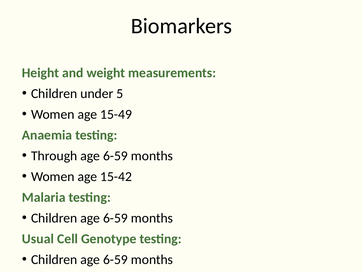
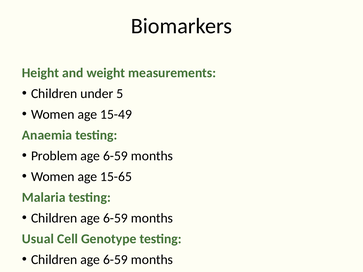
Through: Through -> Problem (54, 156)
15-42: 15-42 -> 15-65 (116, 177)
